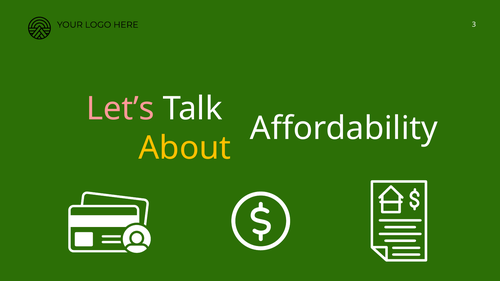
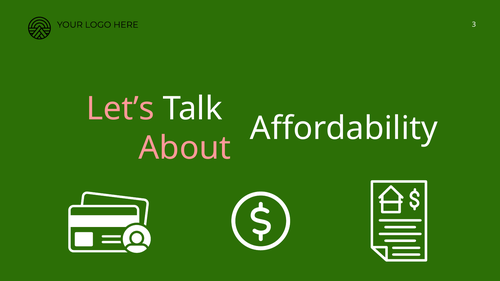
About colour: yellow -> pink (185, 148)
